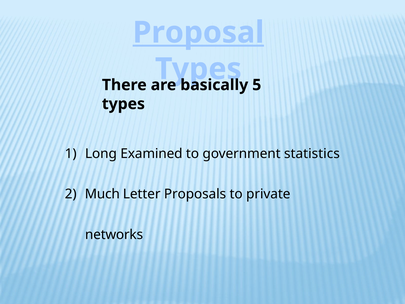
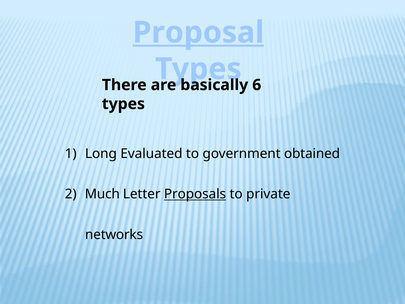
5: 5 -> 6 (257, 85)
Examined: Examined -> Evaluated (151, 153)
statistics: statistics -> obtained (312, 153)
Proposals underline: none -> present (195, 194)
